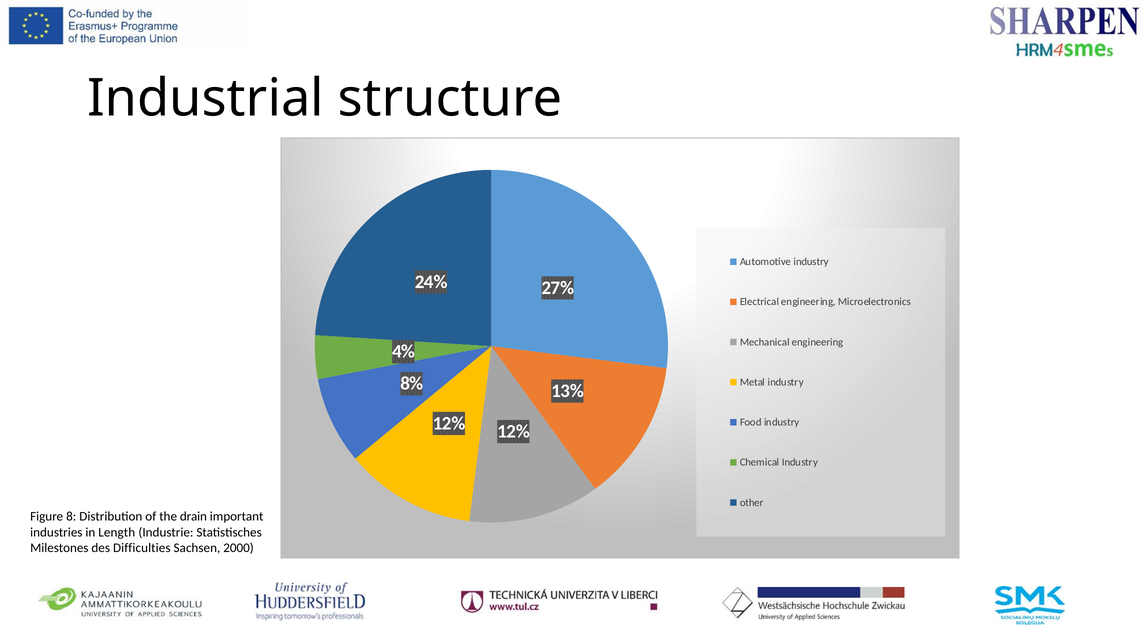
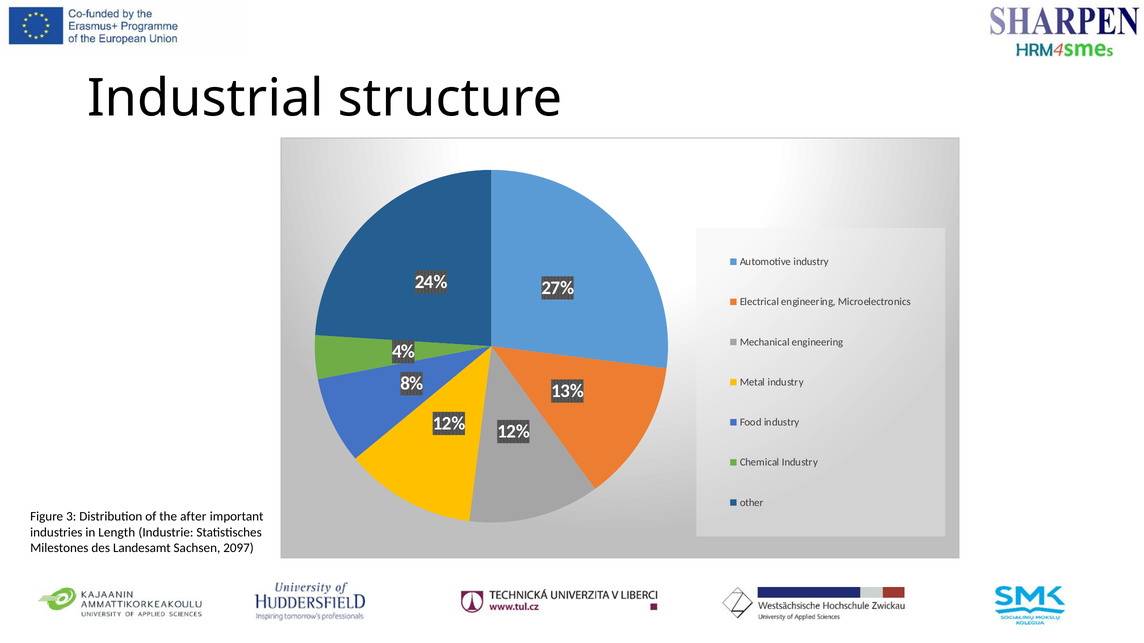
8: 8 -> 3 (71, 517)
drain: drain -> after (193, 517)
Difficulties: Difficulties -> Landesamt (142, 549)
2000: 2000 -> 2097 (239, 549)
